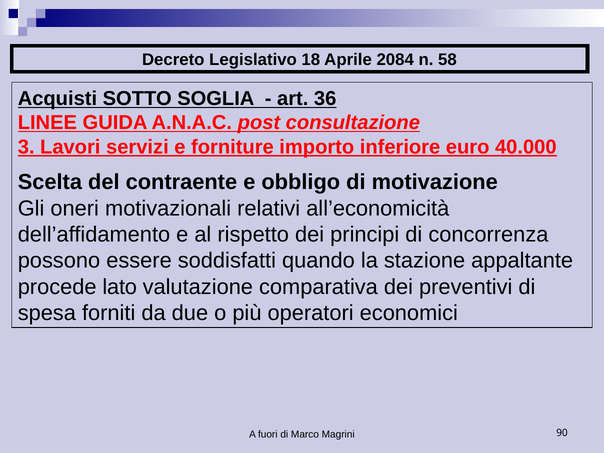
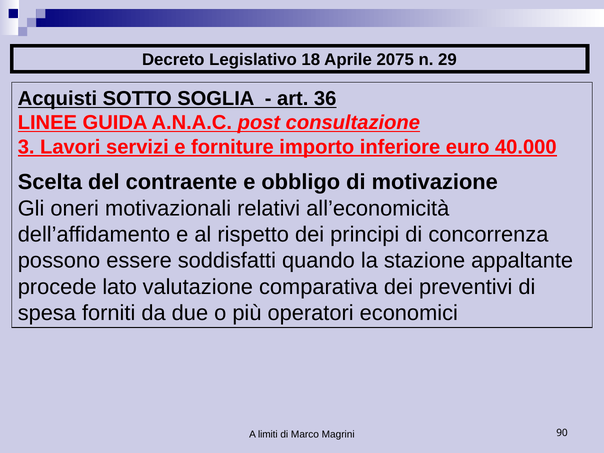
2084: 2084 -> 2075 (395, 60)
58: 58 -> 29 (447, 60)
fuori: fuori -> limiti (268, 435)
